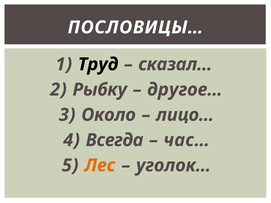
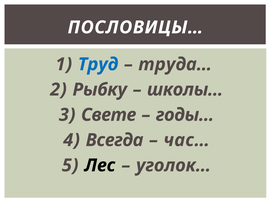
Труд colour: black -> blue (98, 64)
сказал…: сказал… -> труда… (175, 64)
другое…: другое… -> школы… (185, 90)
Около: Около -> Свете (109, 115)
лицо…: лицо… -> годы… (185, 115)
Лес colour: orange -> black (100, 166)
